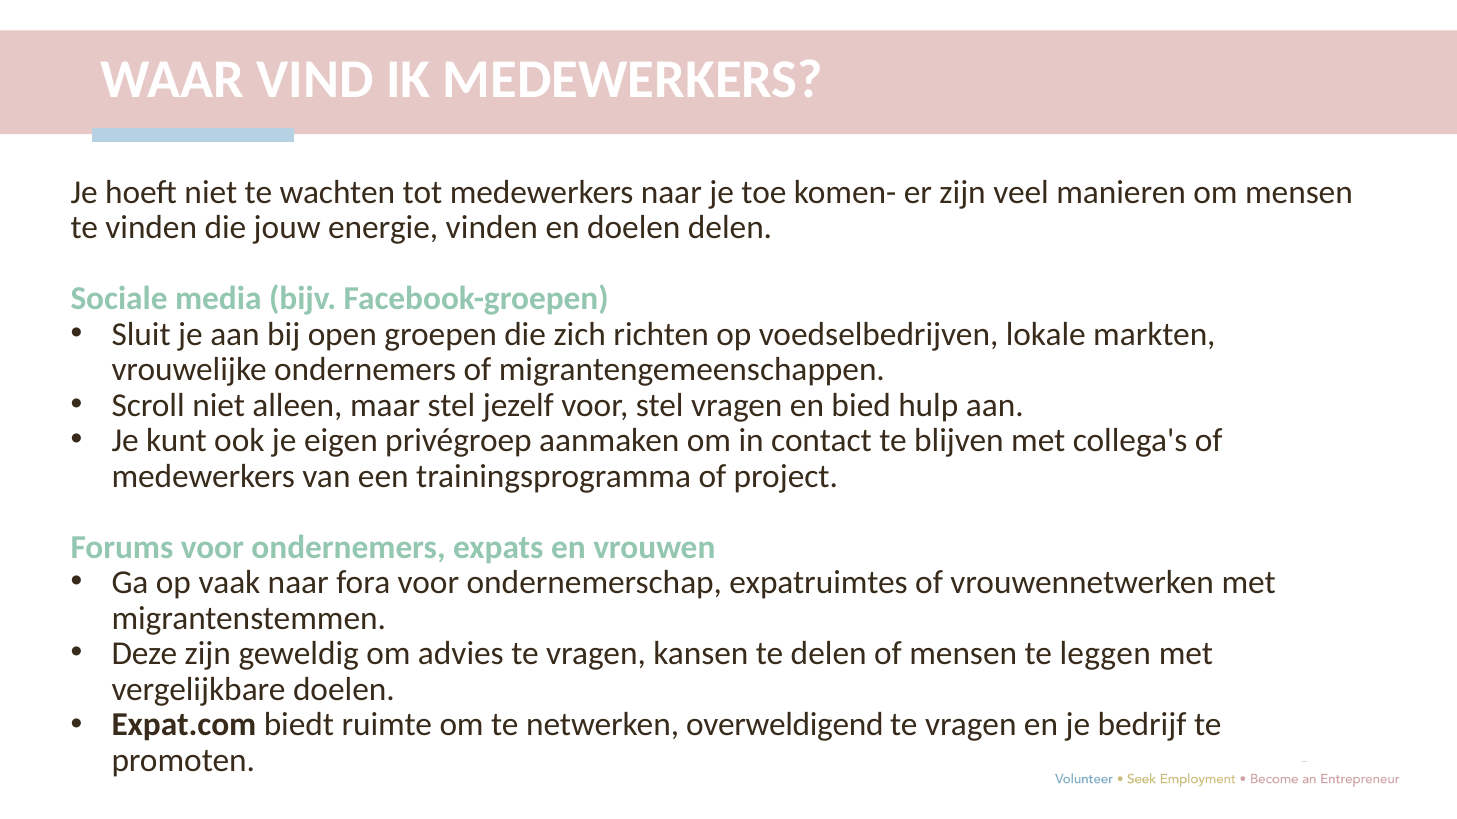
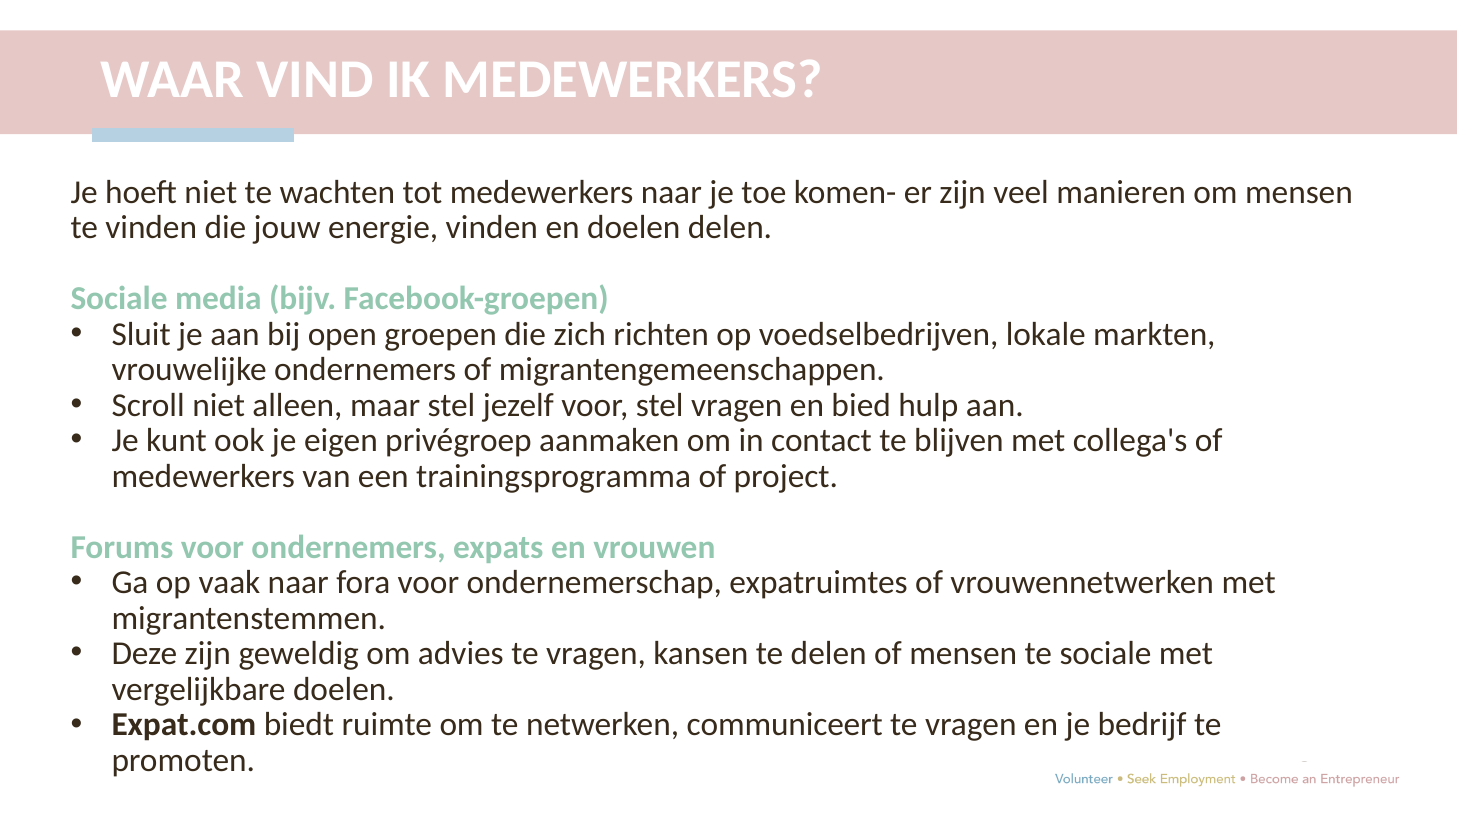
te leggen: leggen -> sociale (1105, 654)
overweldigend: overweldigend -> communiceert (785, 725)
